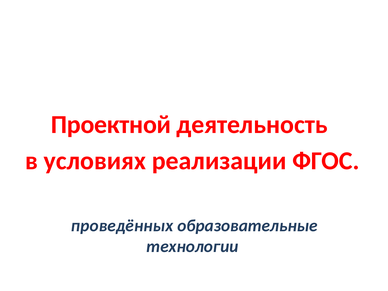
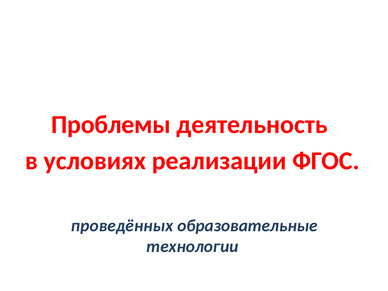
Проектной: Проектной -> Проблемы (111, 125)
